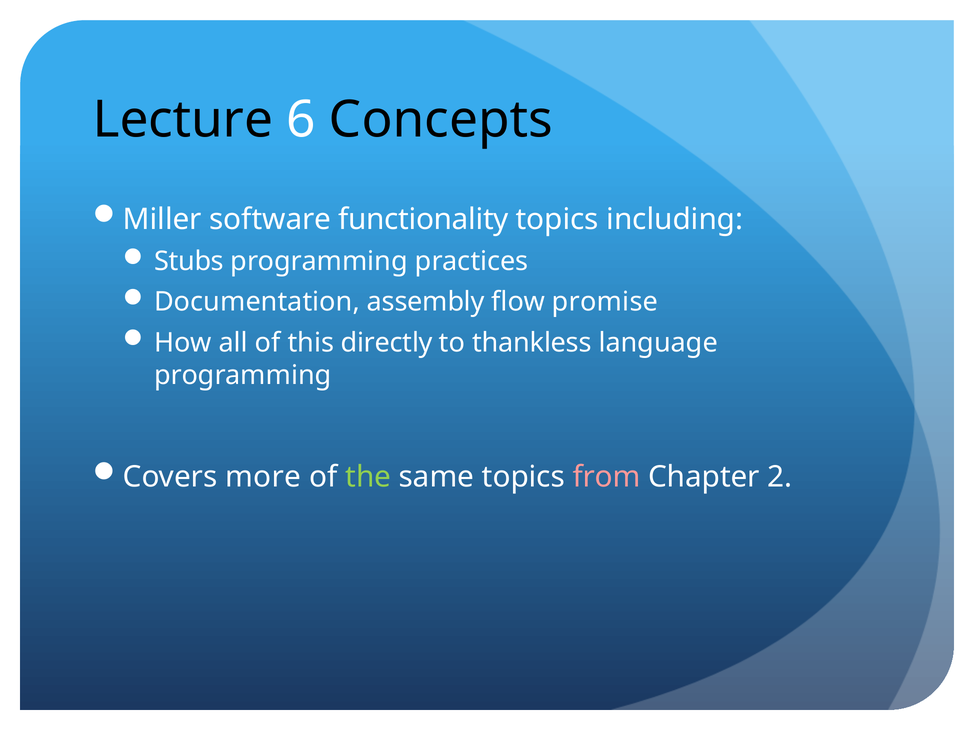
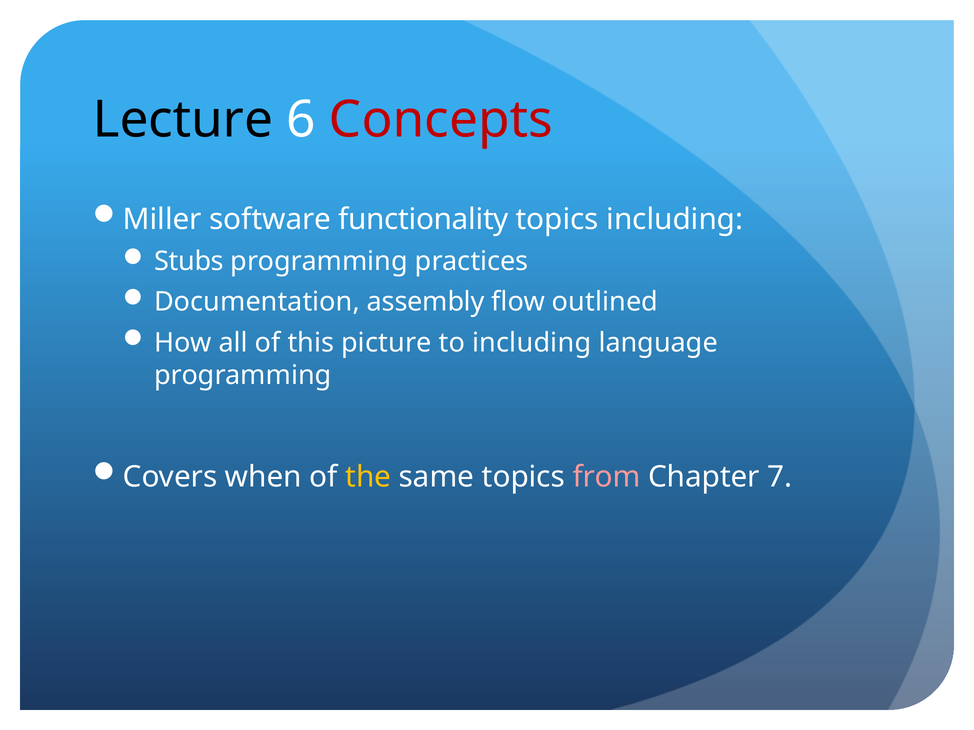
Concepts colour: black -> red (441, 120)
promise: promise -> outlined (605, 302)
directly: directly -> picture (386, 343)
to thankless: thankless -> including (532, 343)
more: more -> when (263, 477)
the colour: light green -> yellow (368, 477)
2: 2 -> 7 (780, 477)
